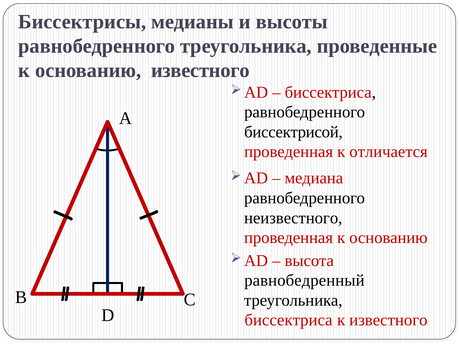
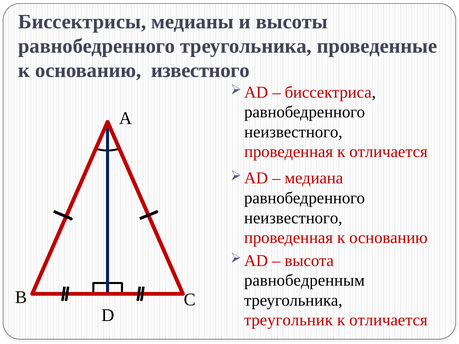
биссектрисой: биссектрисой -> неизвестного (293, 132)
равнобедренный: равнобедренный -> равнобедренным (304, 281)
биссектриса: биссектриса -> треугольник (288, 320)
известного: известного -> отличается (388, 320)
